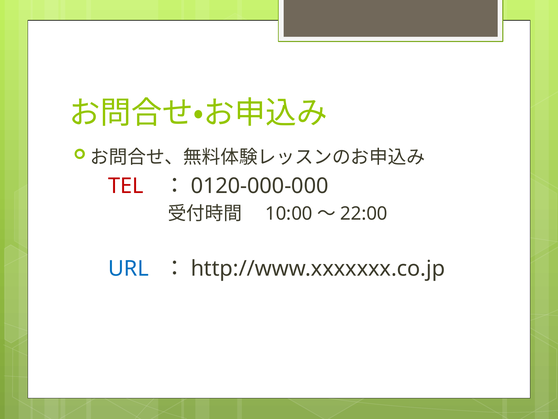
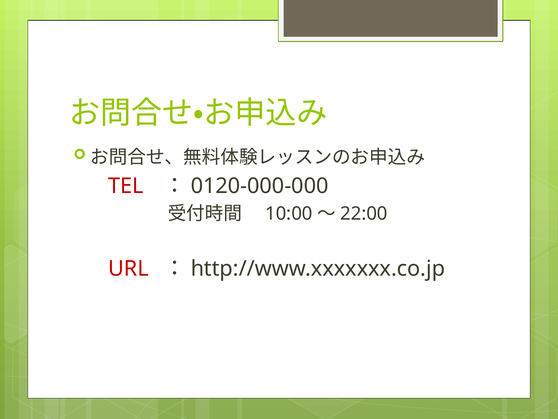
URL colour: blue -> red (128, 268)
